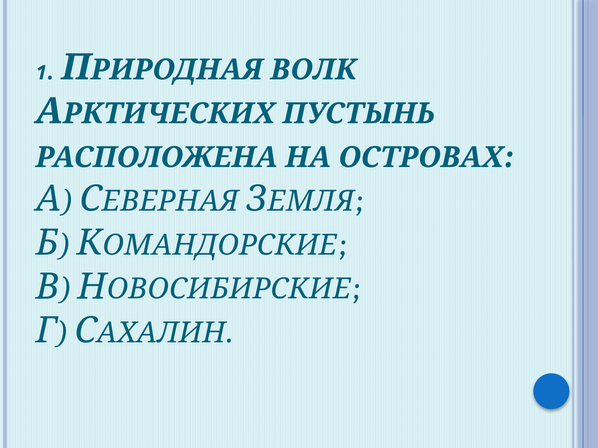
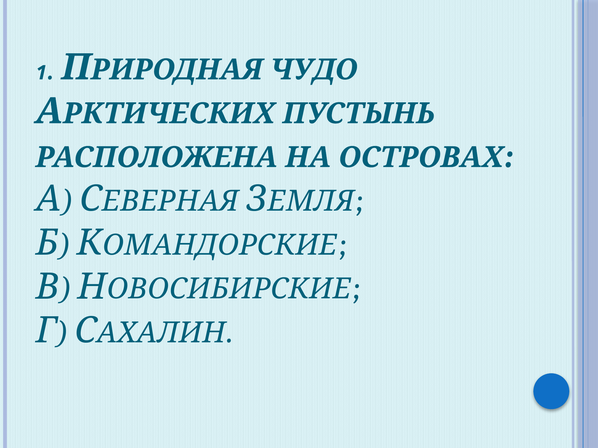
ВОЛК: ВОЛК -> ЧУДО (314, 70)
